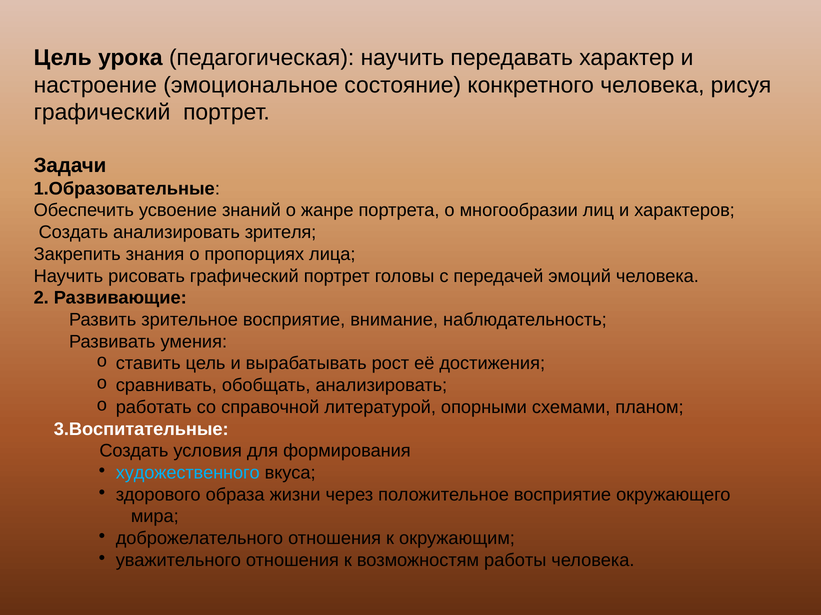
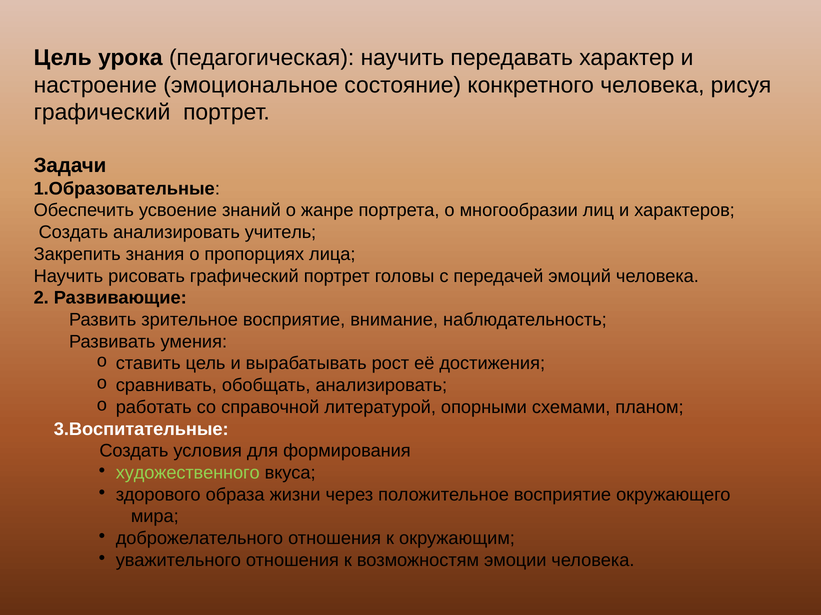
зрителя: зрителя -> учитель (280, 233)
художественного colour: light blue -> light green (188, 473)
работы: работы -> эмоции (515, 561)
